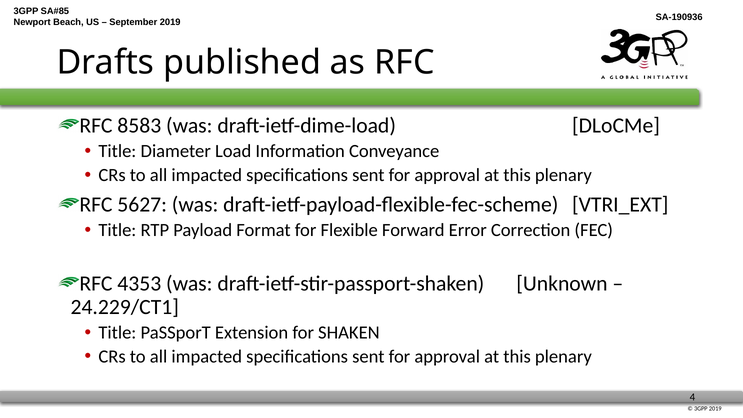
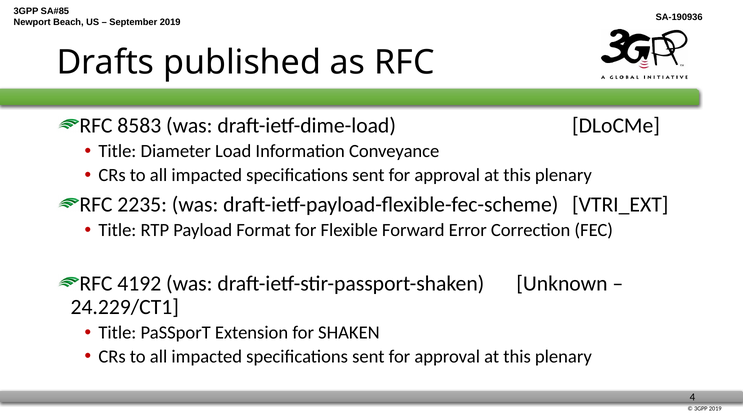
5627: 5627 -> 2235 (142, 205)
4353: 4353 -> 4192 (139, 284)
